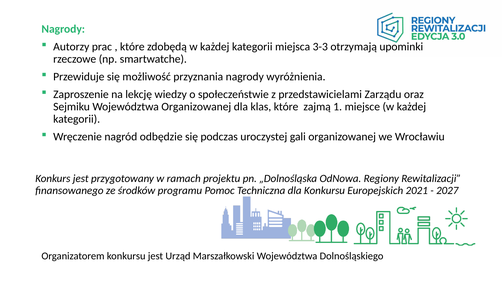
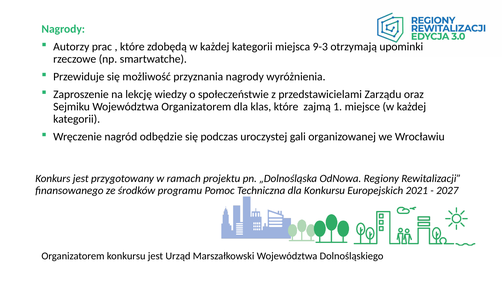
3-3: 3-3 -> 9-3 (320, 47)
Województwa Organizowanej: Organizowanej -> Organizatorem (196, 107)
